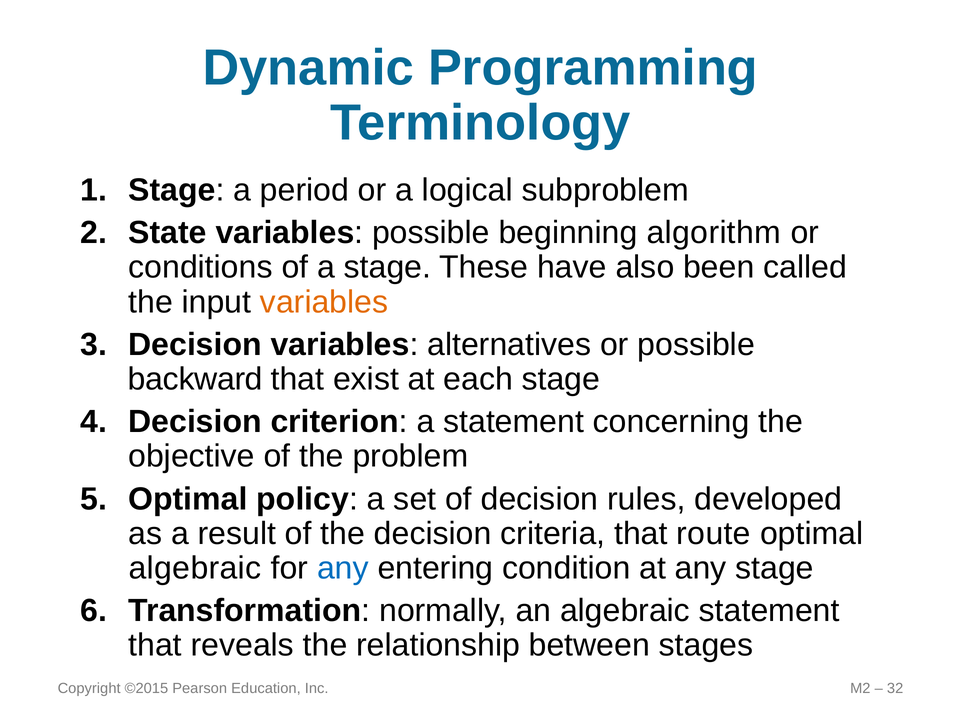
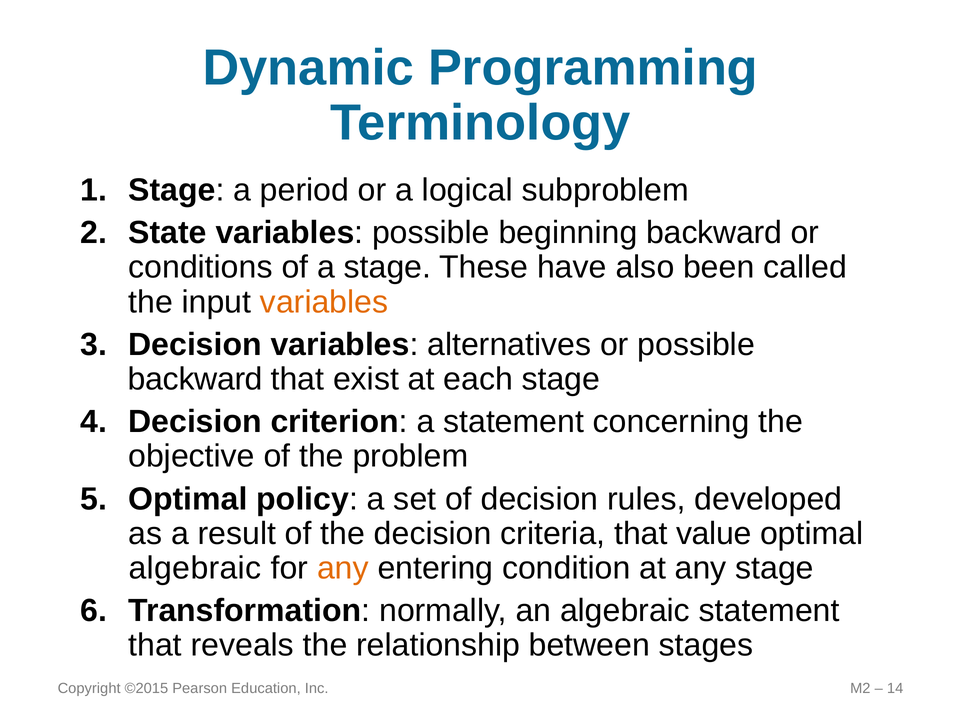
beginning algorithm: algorithm -> backward (714, 233)
route: route -> value (714, 533)
any colour: blue -> orange (343, 568)
32: 32 -> 14 (895, 688)
